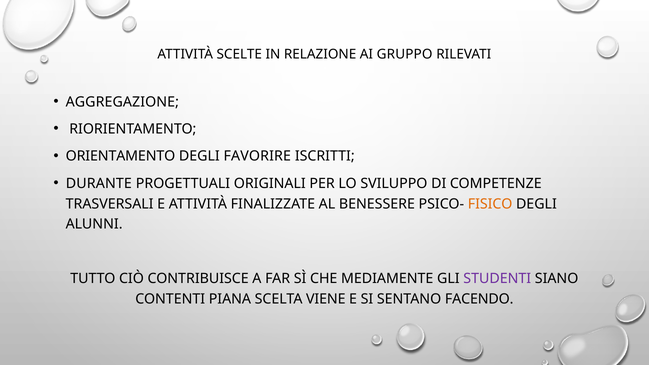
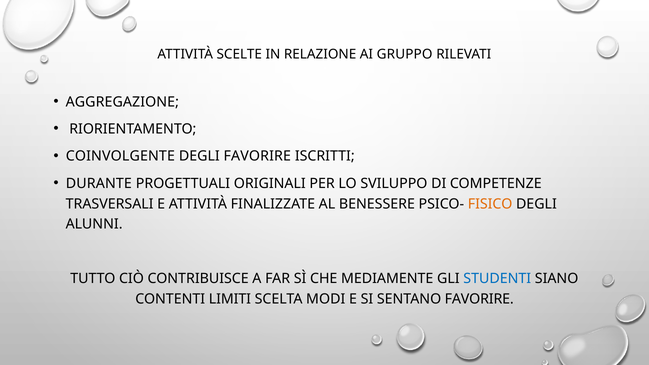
ORIENTAMENTO: ORIENTAMENTO -> COINVOLGENTE (120, 156)
STUDENTI colour: purple -> blue (497, 279)
PIANA: PIANA -> LIMITI (230, 299)
VIENE: VIENE -> MODI (326, 299)
SENTANO FACENDO: FACENDO -> FAVORIRE (479, 299)
